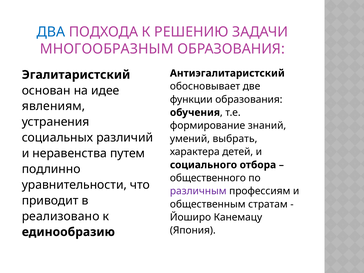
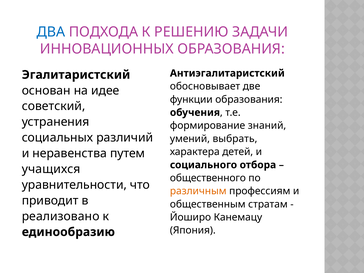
МНОГООБРАЗНЫМ: МНОГООБРАЗНЫМ -> ИННОВАЦИОННЫХ (107, 49)
явлениям: явлениям -> советский (54, 106)
подлинно: подлинно -> учащихся (51, 169)
различным colour: purple -> orange (198, 191)
